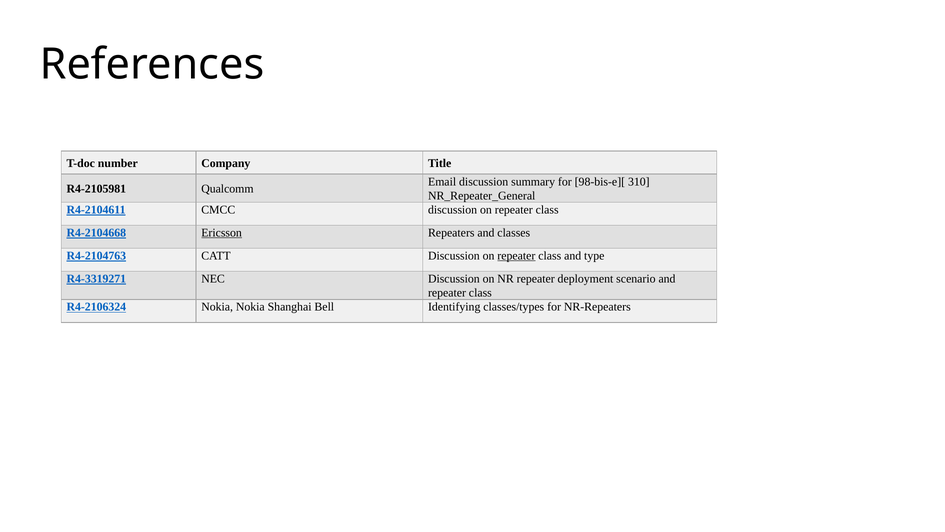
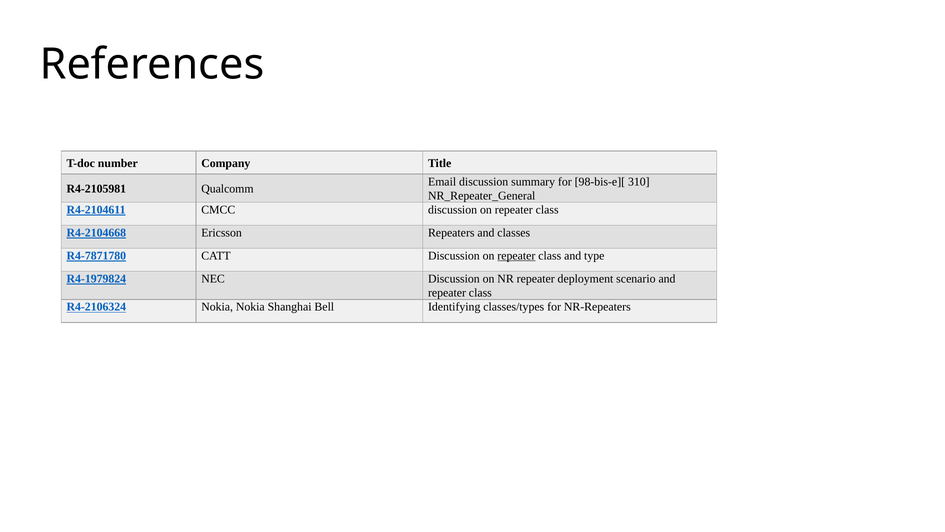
Ericsson underline: present -> none (222, 233)
R4-2104763: R4-2104763 -> R4-7871780 (96, 256)
R4-3319271: R4-3319271 -> R4-1979824 (96, 279)
